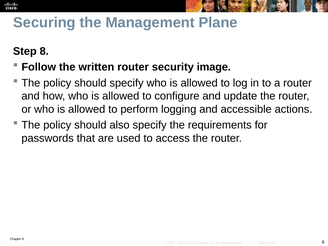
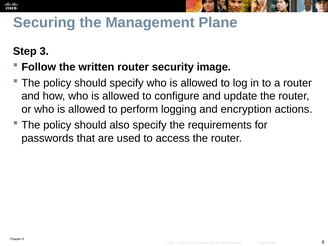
Step 8: 8 -> 3 (44, 51)
accessible: accessible -> encryption (246, 109)
